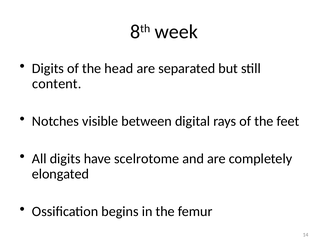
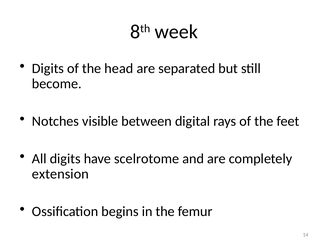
content: content -> become (57, 84)
elongated: elongated -> extension (60, 174)
